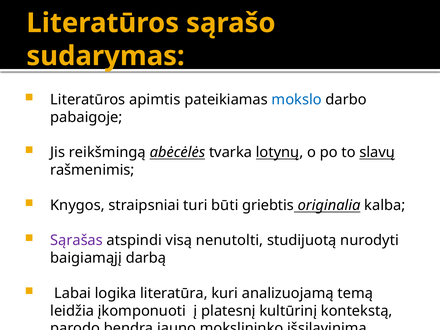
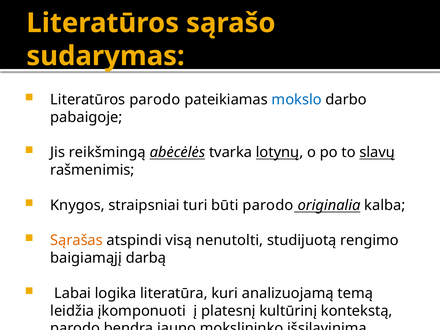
Literatūros apimtis: apimtis -> parodo (155, 100)
būti griebtis: griebtis -> parodo (268, 205)
Sąrašas colour: purple -> orange (77, 240)
nurodyti: nurodyti -> rengimo (370, 240)
